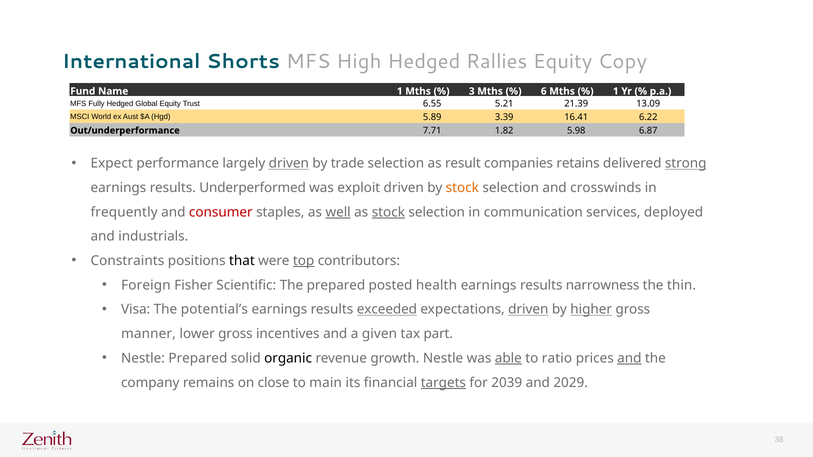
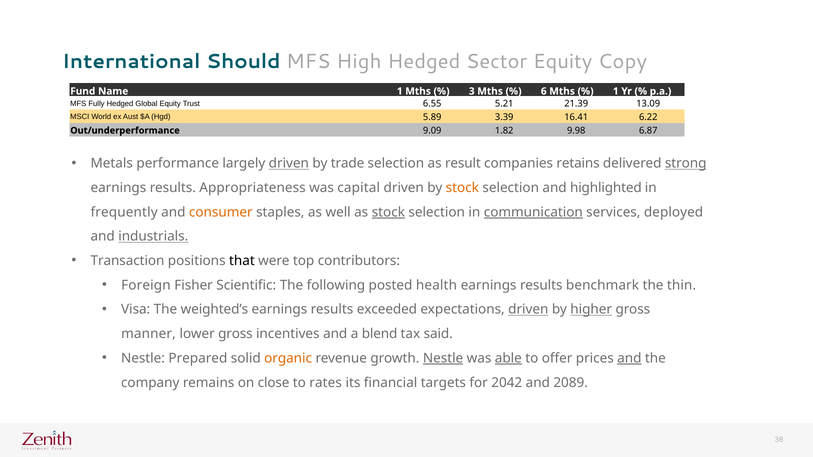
Shorts: Shorts -> Should (243, 62)
Rallies: Rallies -> Sector (497, 62)
7.71: 7.71 -> 9.09 (432, 131)
5.98: 5.98 -> 9.98 (576, 131)
Expect: Expect -> Metals (112, 164)
Underperformed: Underperformed -> Appropriateness (253, 188)
exploit: exploit -> capital (359, 188)
crosswinds: crosswinds -> highlighted (606, 188)
consumer colour: red -> orange (221, 212)
well underline: present -> none (338, 212)
communication underline: none -> present (533, 212)
industrials underline: none -> present (153, 237)
Constraints: Constraints -> Transaction (128, 261)
top underline: present -> none (304, 261)
The prepared: prepared -> following (336, 285)
narrowness: narrowness -> benchmark (603, 285)
potential’s: potential’s -> weighted’s (214, 310)
exceeded underline: present -> none (387, 310)
given: given -> blend (380, 334)
part: part -> said (438, 334)
organic colour: black -> orange (288, 358)
Nestle underline: none -> present (443, 358)
ratio: ratio -> offer (557, 358)
main: main -> rates (326, 383)
targets underline: present -> none (443, 383)
2039: 2039 -> 2042 (507, 383)
2029: 2029 -> 2089 (571, 383)
